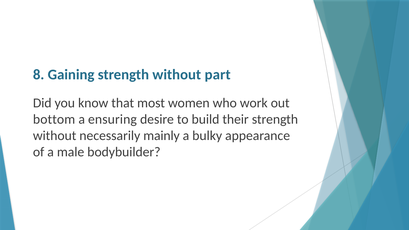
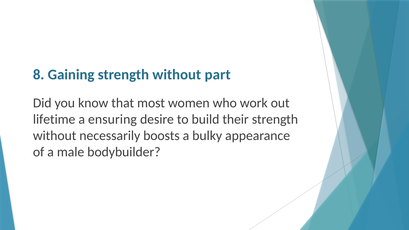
bottom: bottom -> lifetime (54, 119)
mainly: mainly -> boosts (161, 136)
